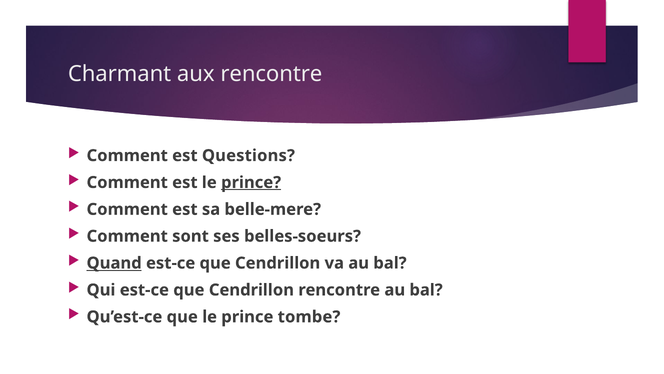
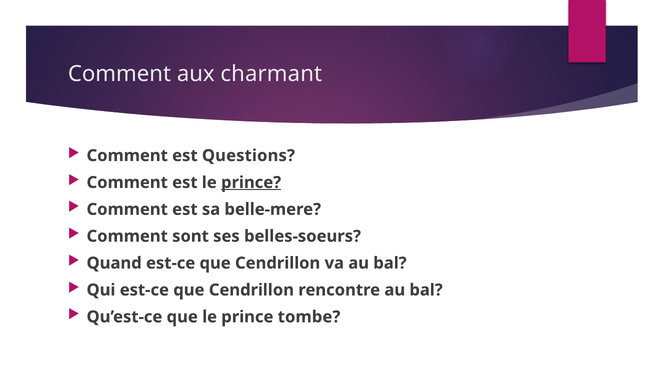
Charmant: Charmant -> Comment (119, 74)
aux rencontre: rencontre -> charmant (271, 74)
Quand underline: present -> none (114, 263)
